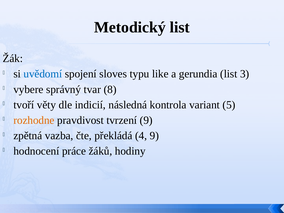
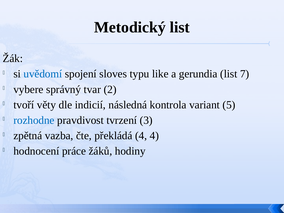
3: 3 -> 7 (245, 74)
8: 8 -> 2 (110, 89)
rozhodne colour: orange -> blue (34, 120)
tvrzení 9: 9 -> 3 (146, 120)
4 9: 9 -> 4 (154, 136)
